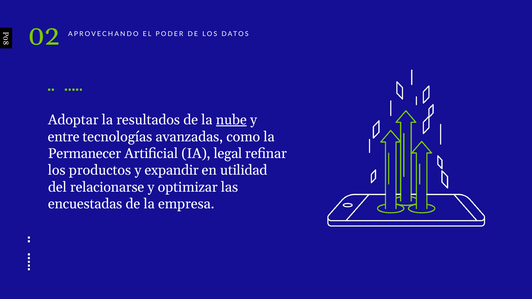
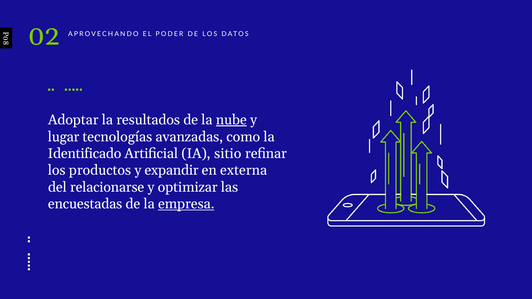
entre: entre -> lugar (64, 137)
Permanecer: Permanecer -> Identificado (85, 154)
legal: legal -> sitio (228, 154)
utilidad: utilidad -> externa (244, 171)
empresa underline: none -> present (186, 204)
